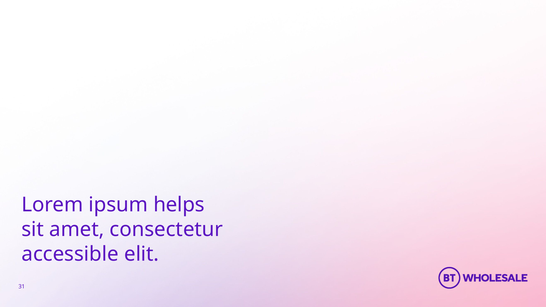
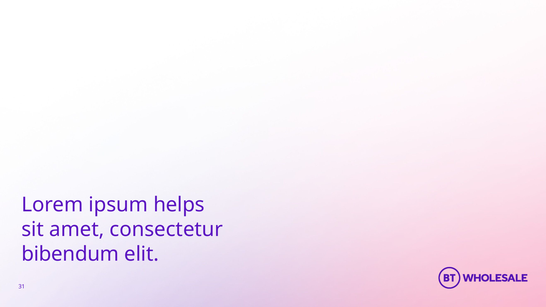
accessible: accessible -> bibendum (70, 254)
